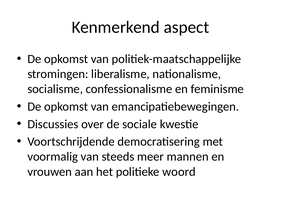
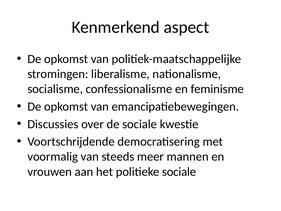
politieke woord: woord -> sociale (179, 171)
